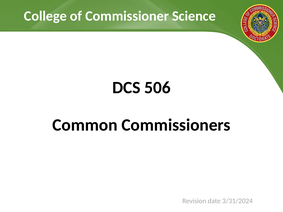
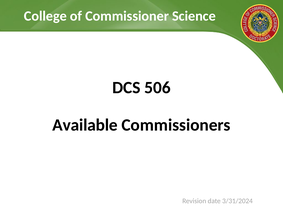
Common: Common -> Available (85, 125)
